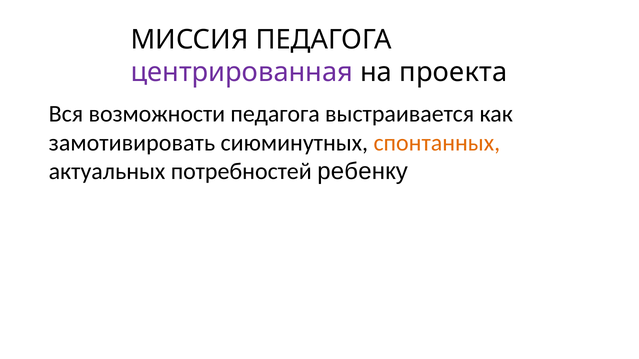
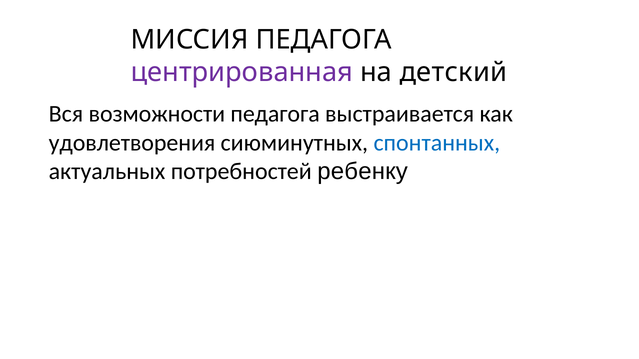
проекта: проекта -> детский (453, 73)
замотивировать: замотивировать -> удовлетворения (132, 143)
спонтанных colour: orange -> blue (437, 143)
